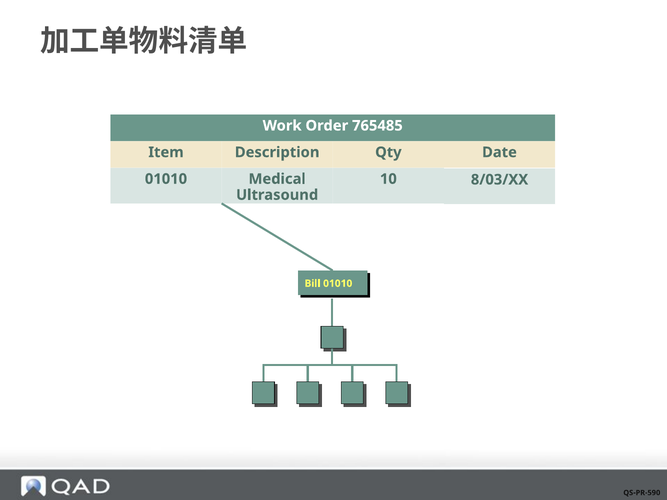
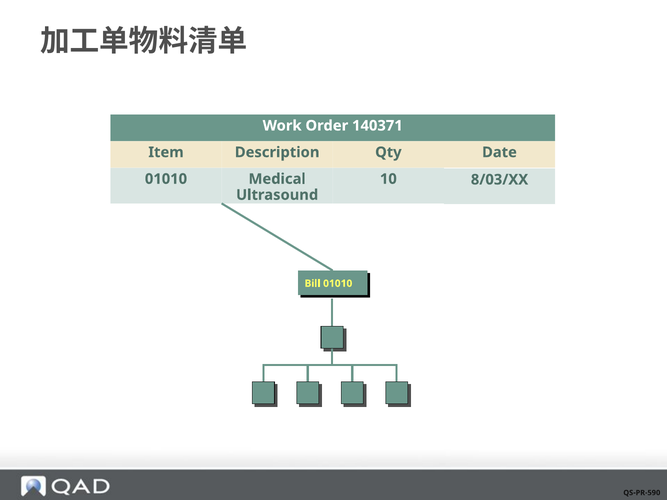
765485: 765485 -> 140371 (377, 126)
